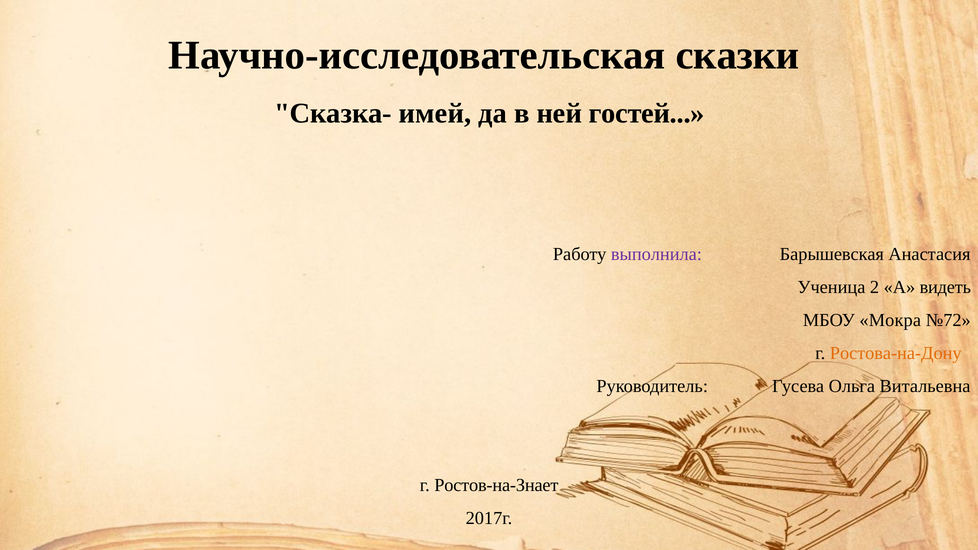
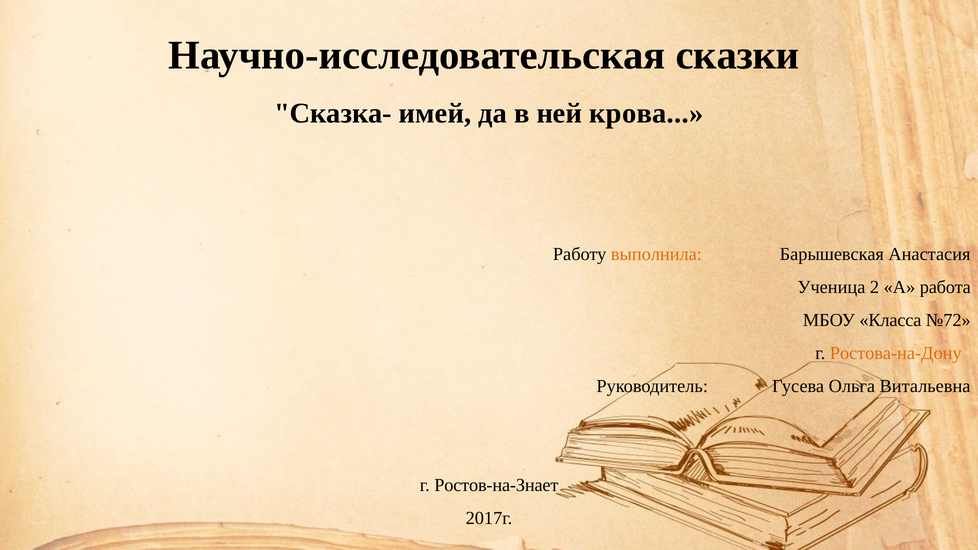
гостей: гостей -> крова (646, 113)
выполнила colour: purple -> orange (656, 254)
видеть: видеть -> работа (945, 287)
Мокра: Мокра -> Класса (890, 320)
